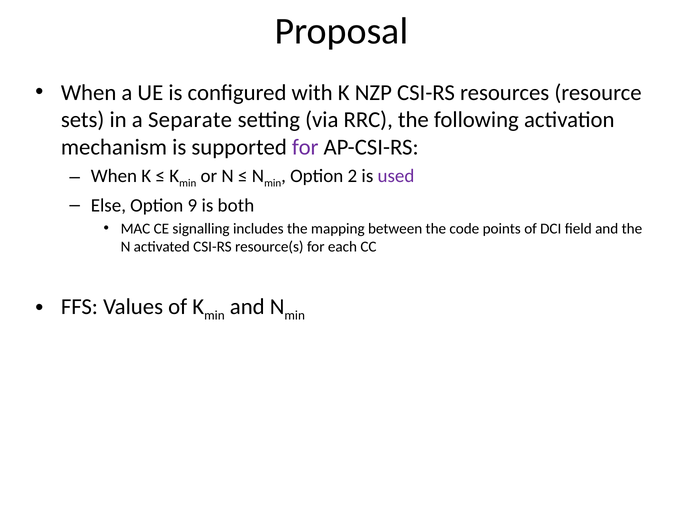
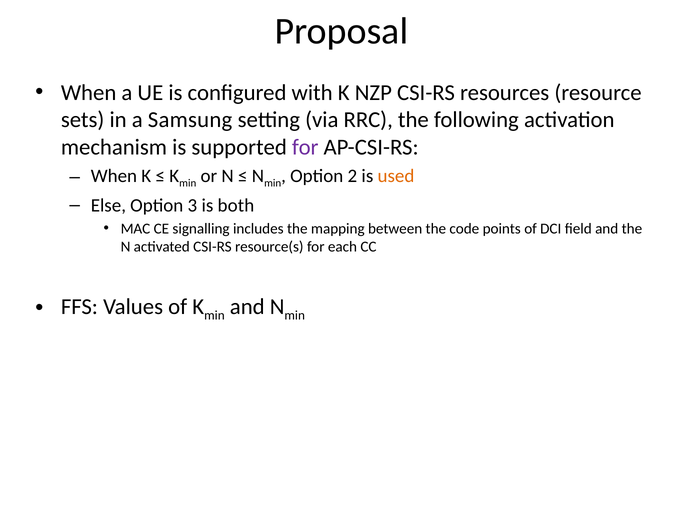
Separate: Separate -> Samsung (190, 120)
used colour: purple -> orange (396, 176)
9: 9 -> 3 (192, 206)
